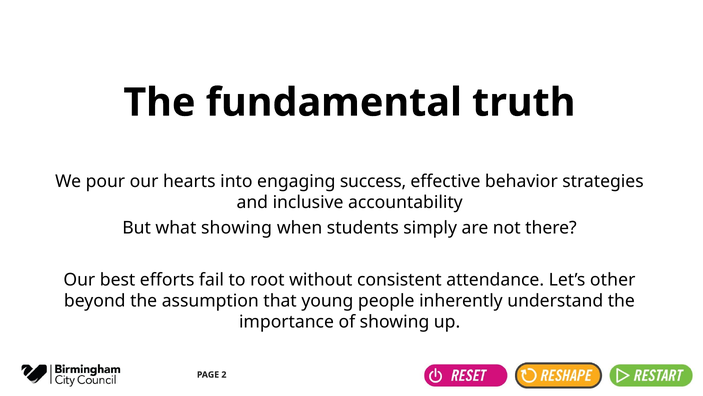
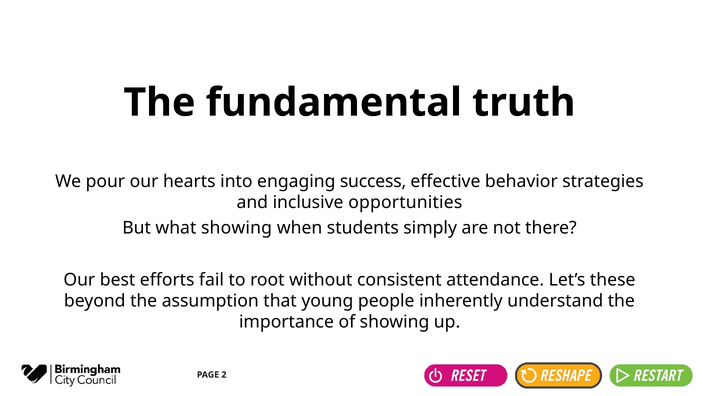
accountability: accountability -> opportunities (405, 202)
other: other -> these (613, 279)
